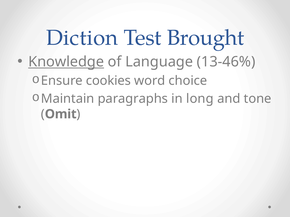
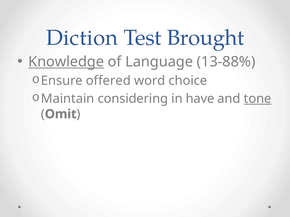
13-46%: 13-46% -> 13-88% (226, 62)
cookies: cookies -> offered (108, 81)
paragraphs: paragraphs -> considering (133, 99)
long: long -> have (200, 99)
tone underline: none -> present (258, 99)
